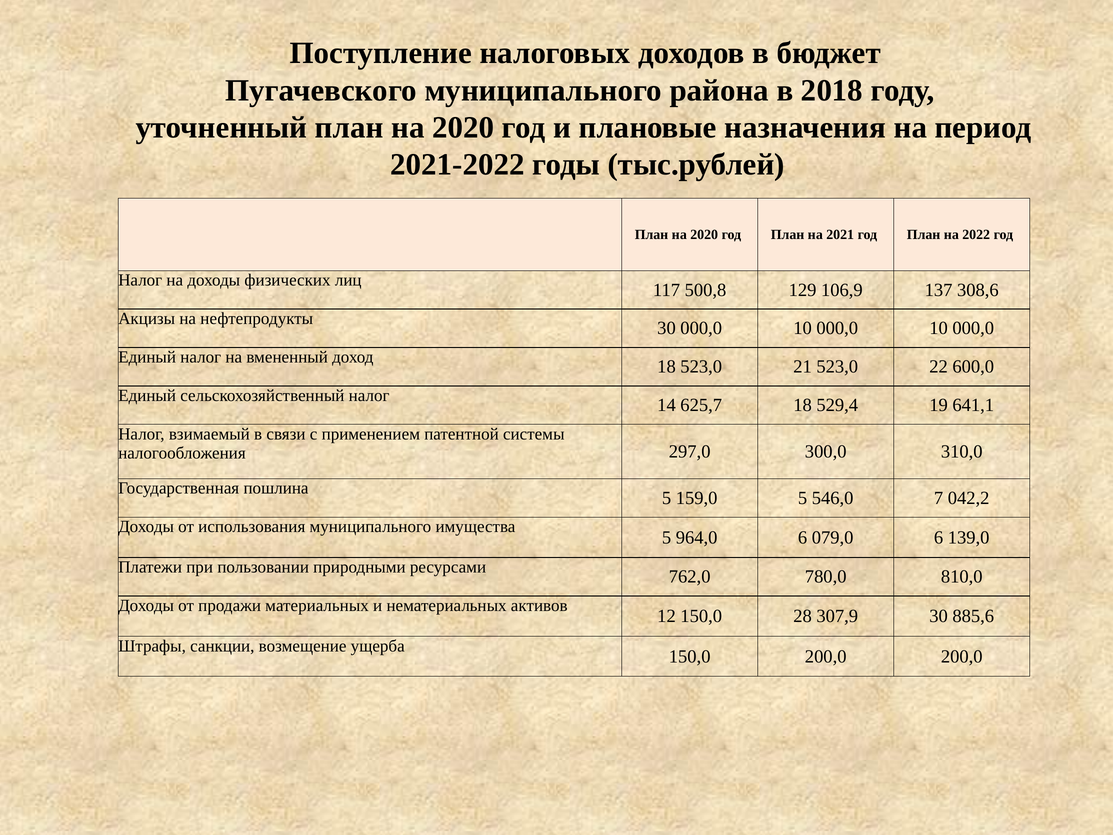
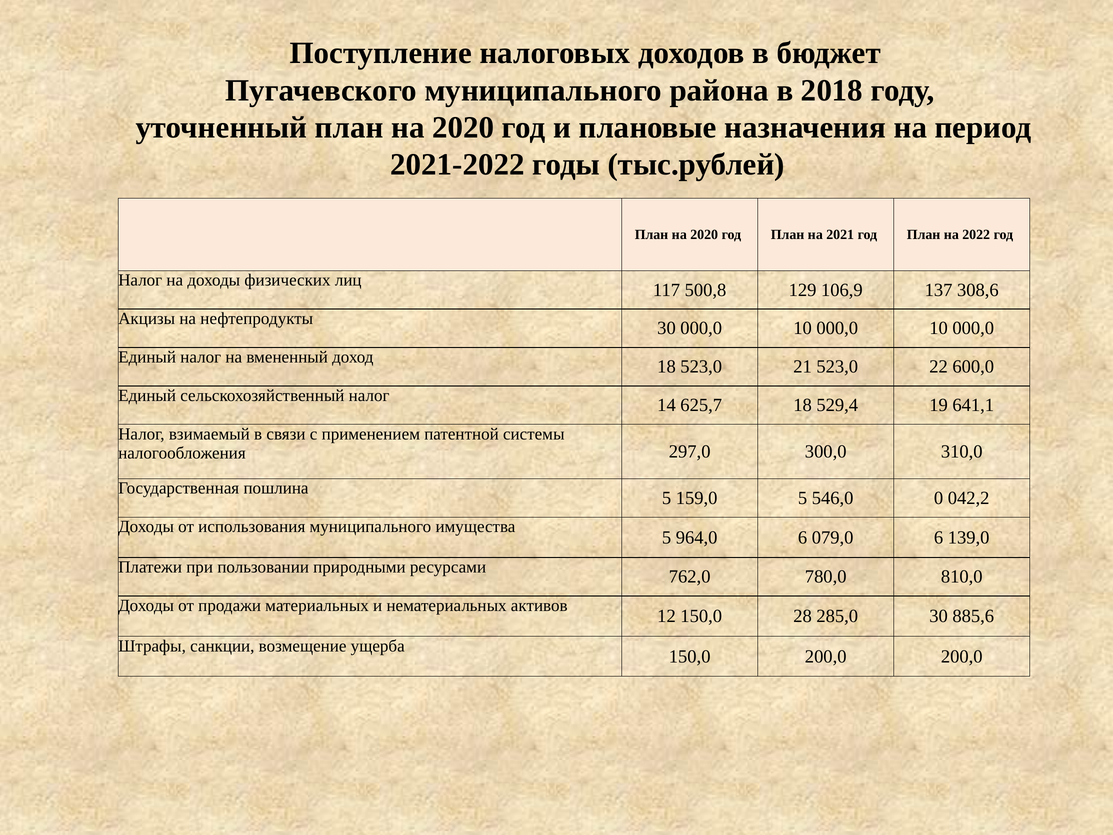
7: 7 -> 0 (939, 498)
307,9: 307,9 -> 285,0 (837, 616)
